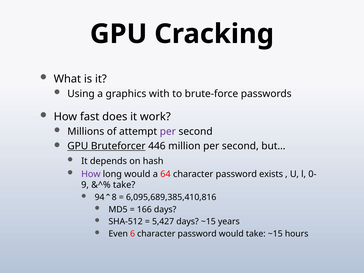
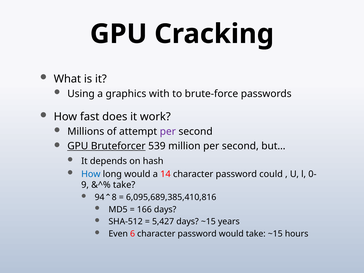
446: 446 -> 539 (157, 146)
How colour: purple -> blue (91, 174)
64: 64 -> 14 (165, 174)
exists: exists -> could (271, 174)
